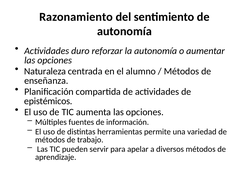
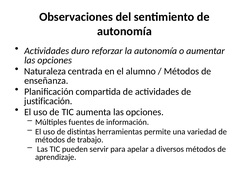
Razonamiento: Razonamiento -> Observaciones (76, 17)
epistémicos: epistémicos -> justificación (48, 101)
